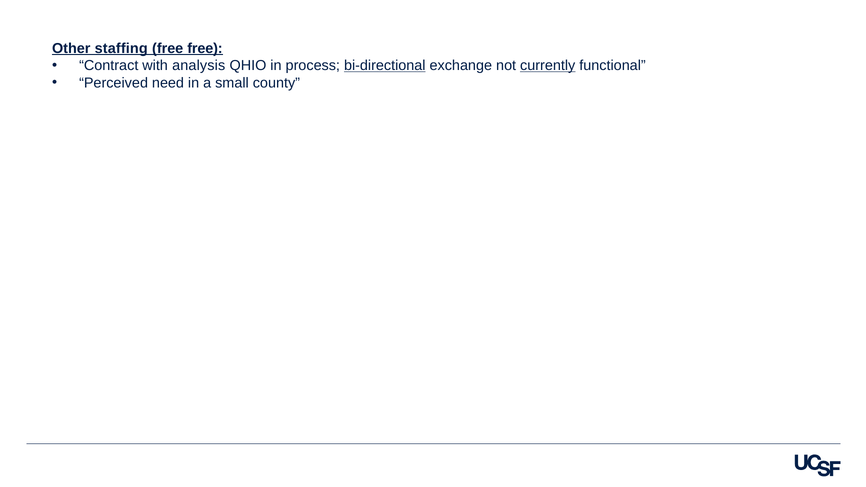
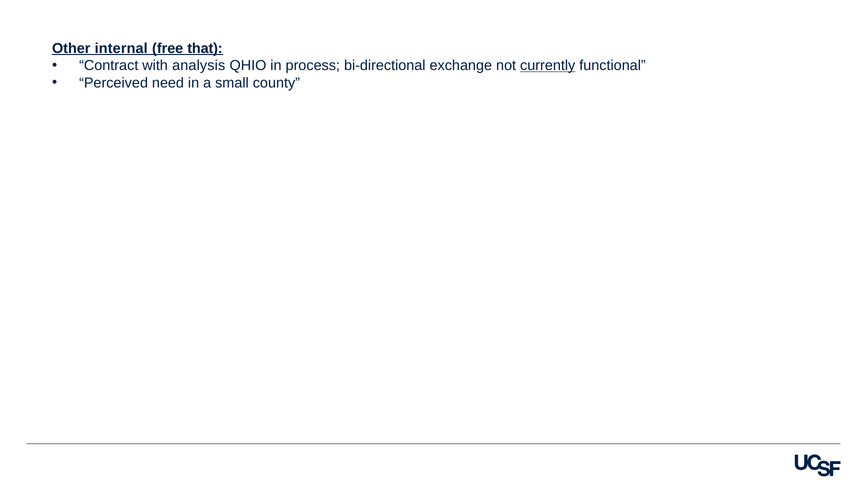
staffing: staffing -> internal (121, 48)
free free: free -> that (205, 48)
bi-directional underline: present -> none (385, 66)
